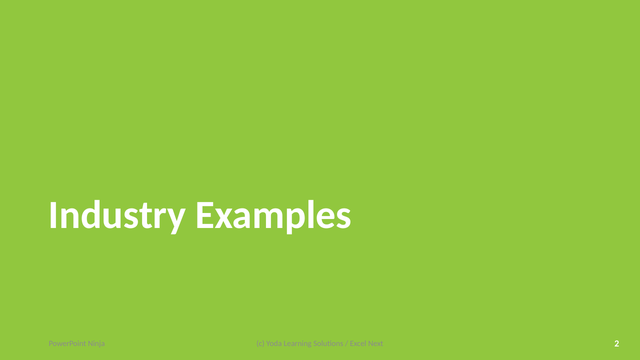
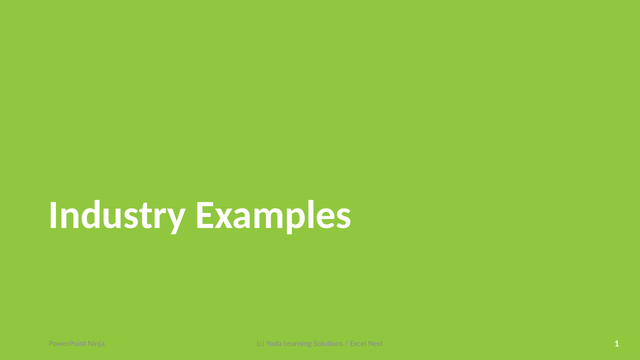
2: 2 -> 1 (617, 344)
